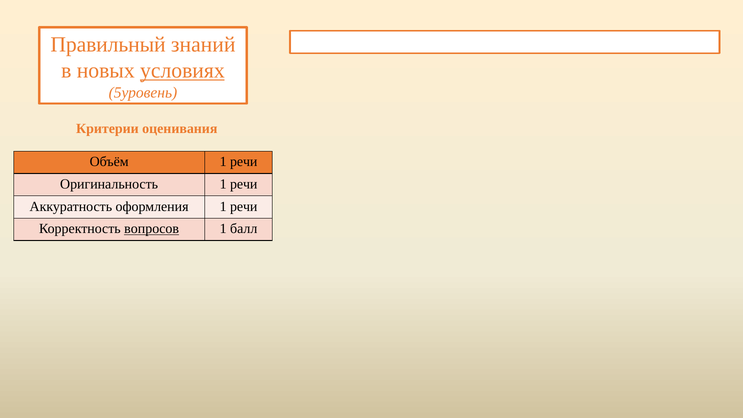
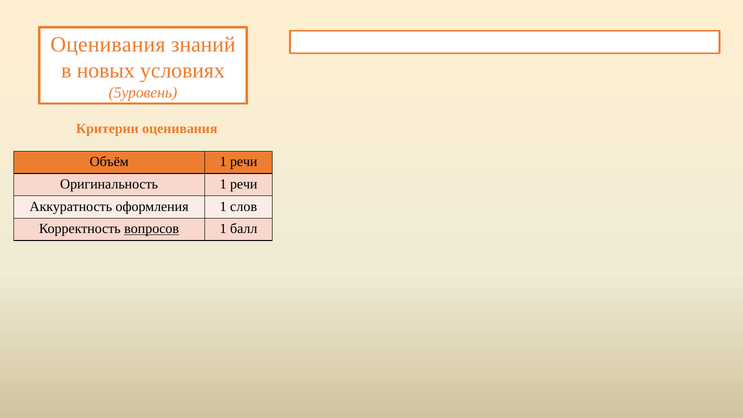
Правильный: Правильный -> Оценивания (108, 45)
условиях underline: present -> none (182, 71)
оформления 1 речи: речи -> слов (244, 206)
